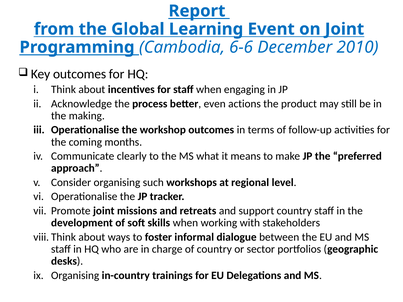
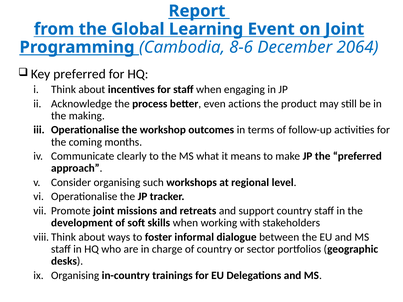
6-6: 6-6 -> 8-6 (241, 47)
2010: 2010 -> 2064 (358, 47)
Key outcomes: outcomes -> preferred (80, 74)
